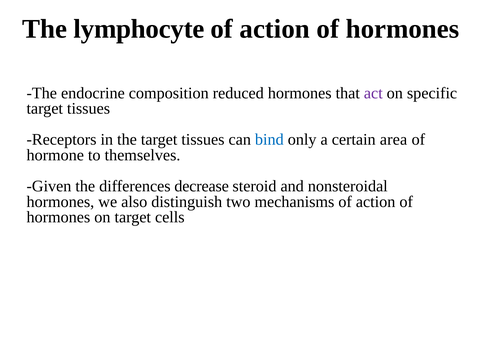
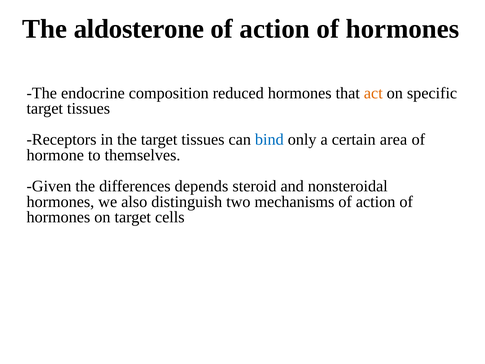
lymphocyte: lymphocyte -> aldosterone (139, 29)
act colour: purple -> orange (373, 93)
decrease: decrease -> depends (201, 186)
